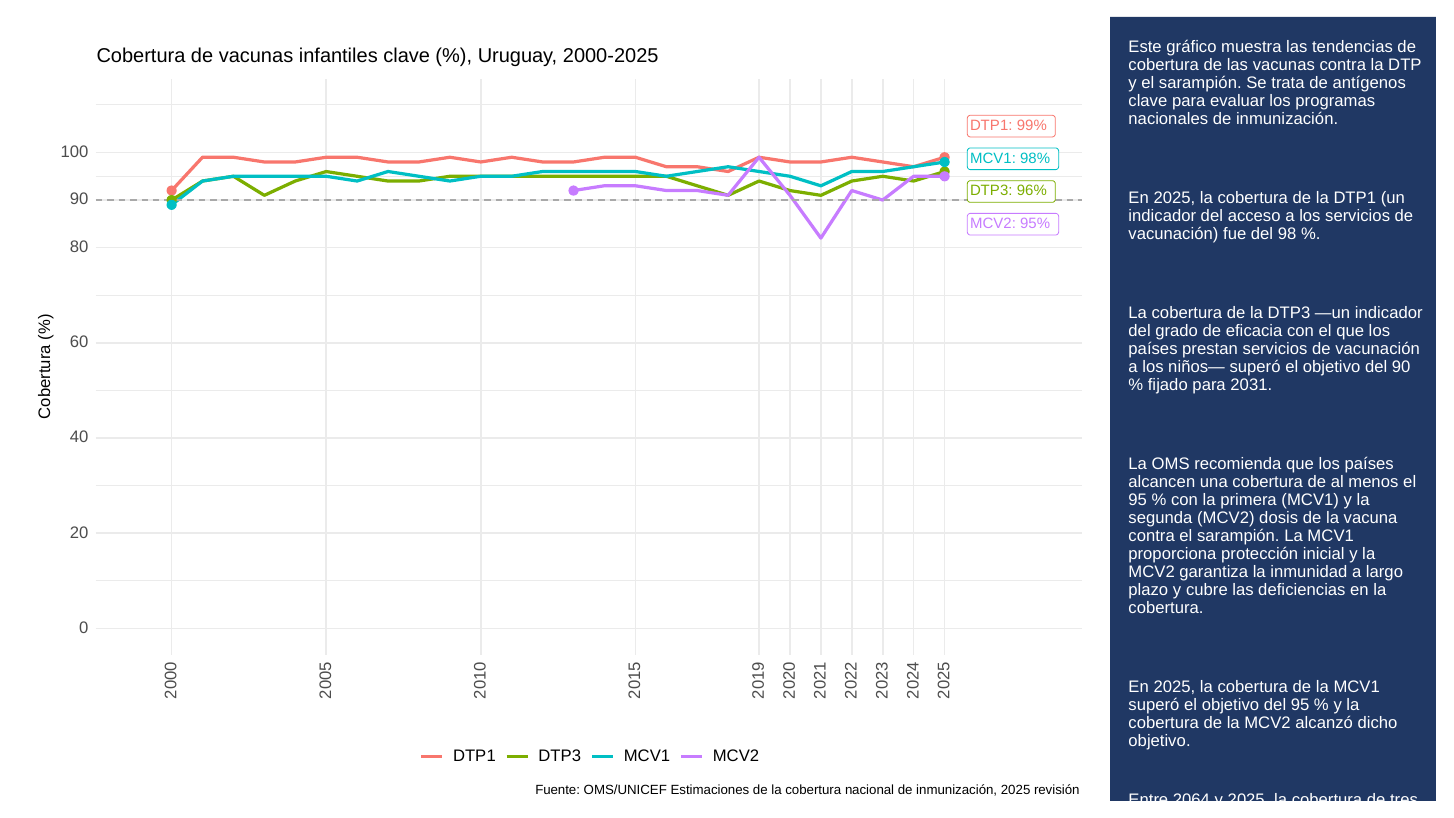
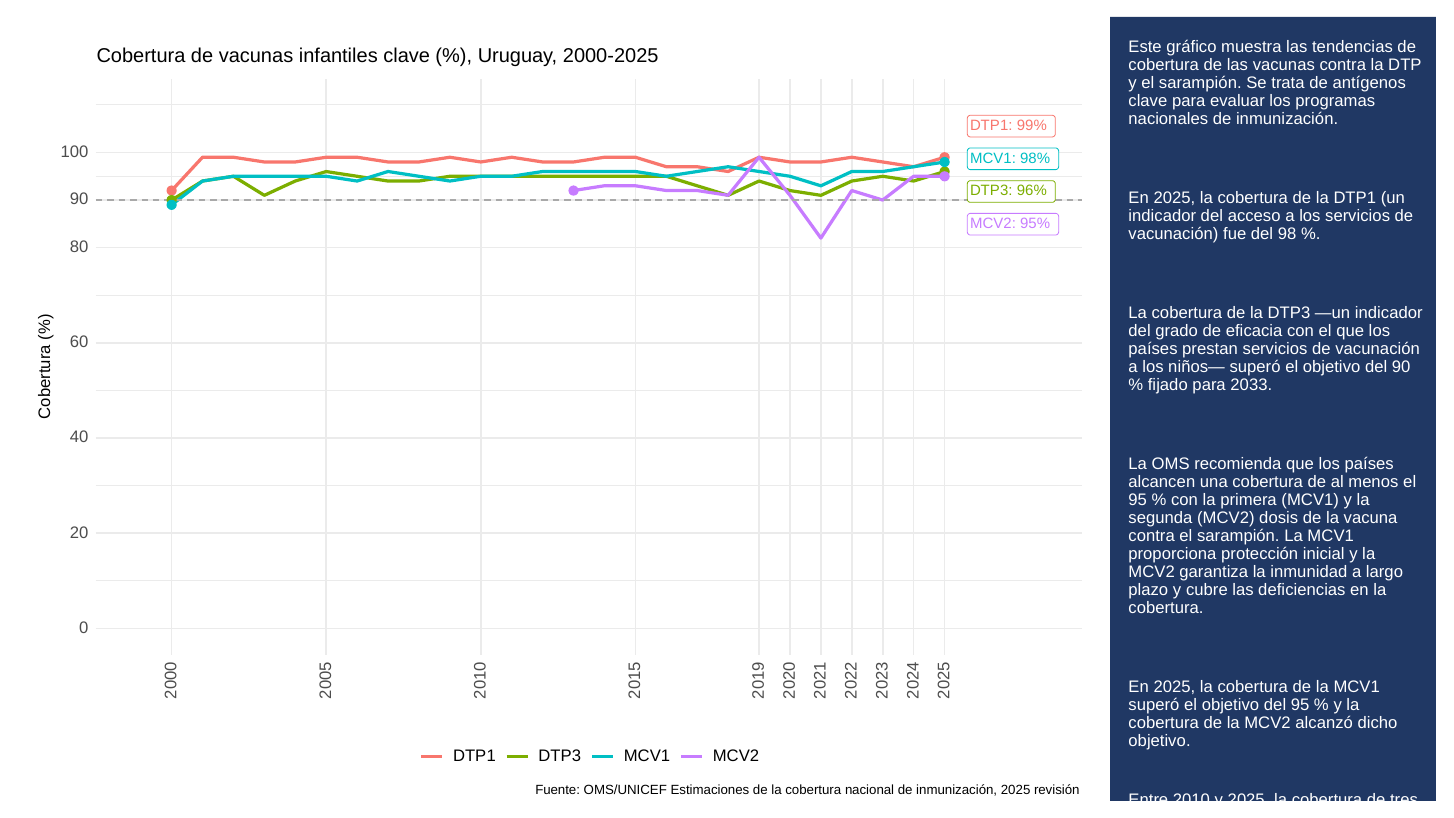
2031: 2031 -> 2033 (1251, 385)
2064: 2064 -> 2010 (1191, 800)
